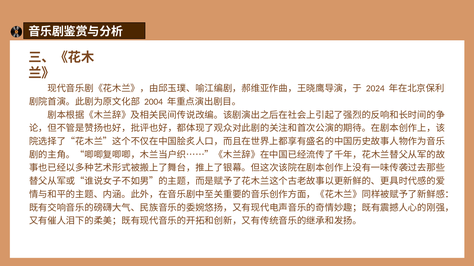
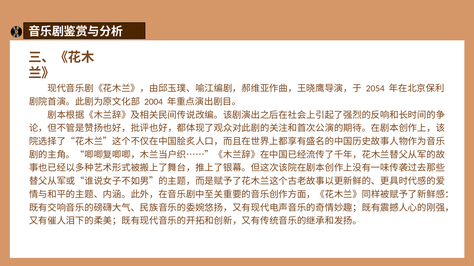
2024: 2024 -> 2054 (375, 89)
